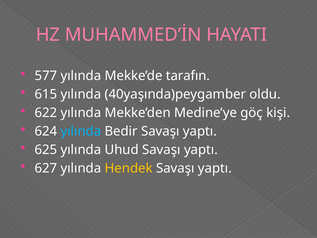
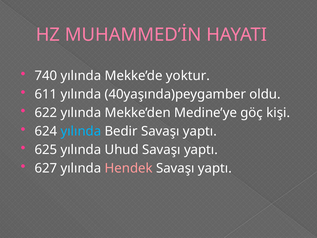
577: 577 -> 740 (46, 76)
tarafın: tarafın -> yoktur (188, 76)
615: 615 -> 611 (46, 94)
Hendek colour: yellow -> pink (129, 168)
